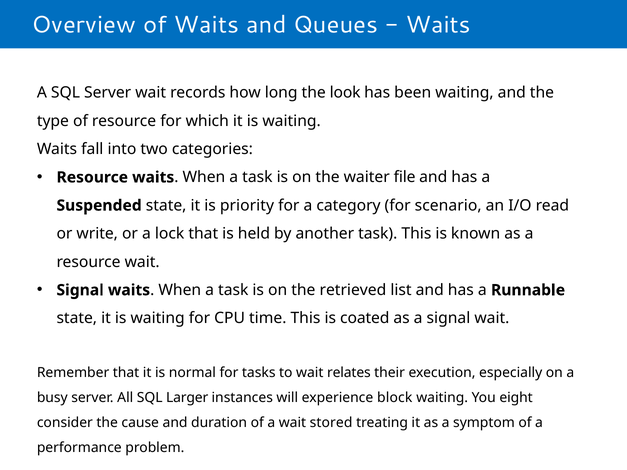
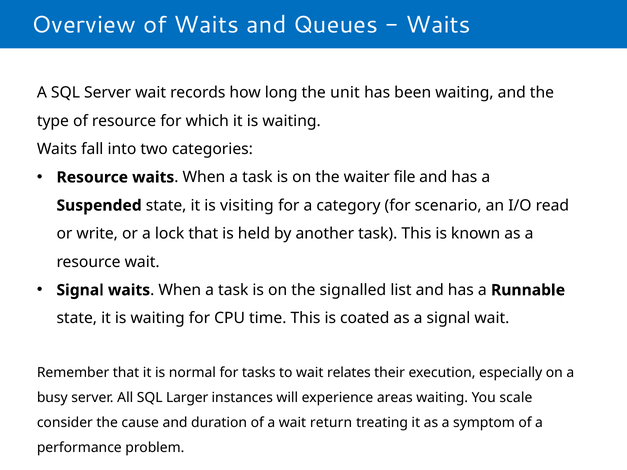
look: look -> unit (345, 93)
priority: priority -> visiting (247, 206)
retrieved: retrieved -> signalled (353, 290)
block: block -> areas (395, 398)
eight: eight -> scale (516, 398)
stored: stored -> return (331, 423)
